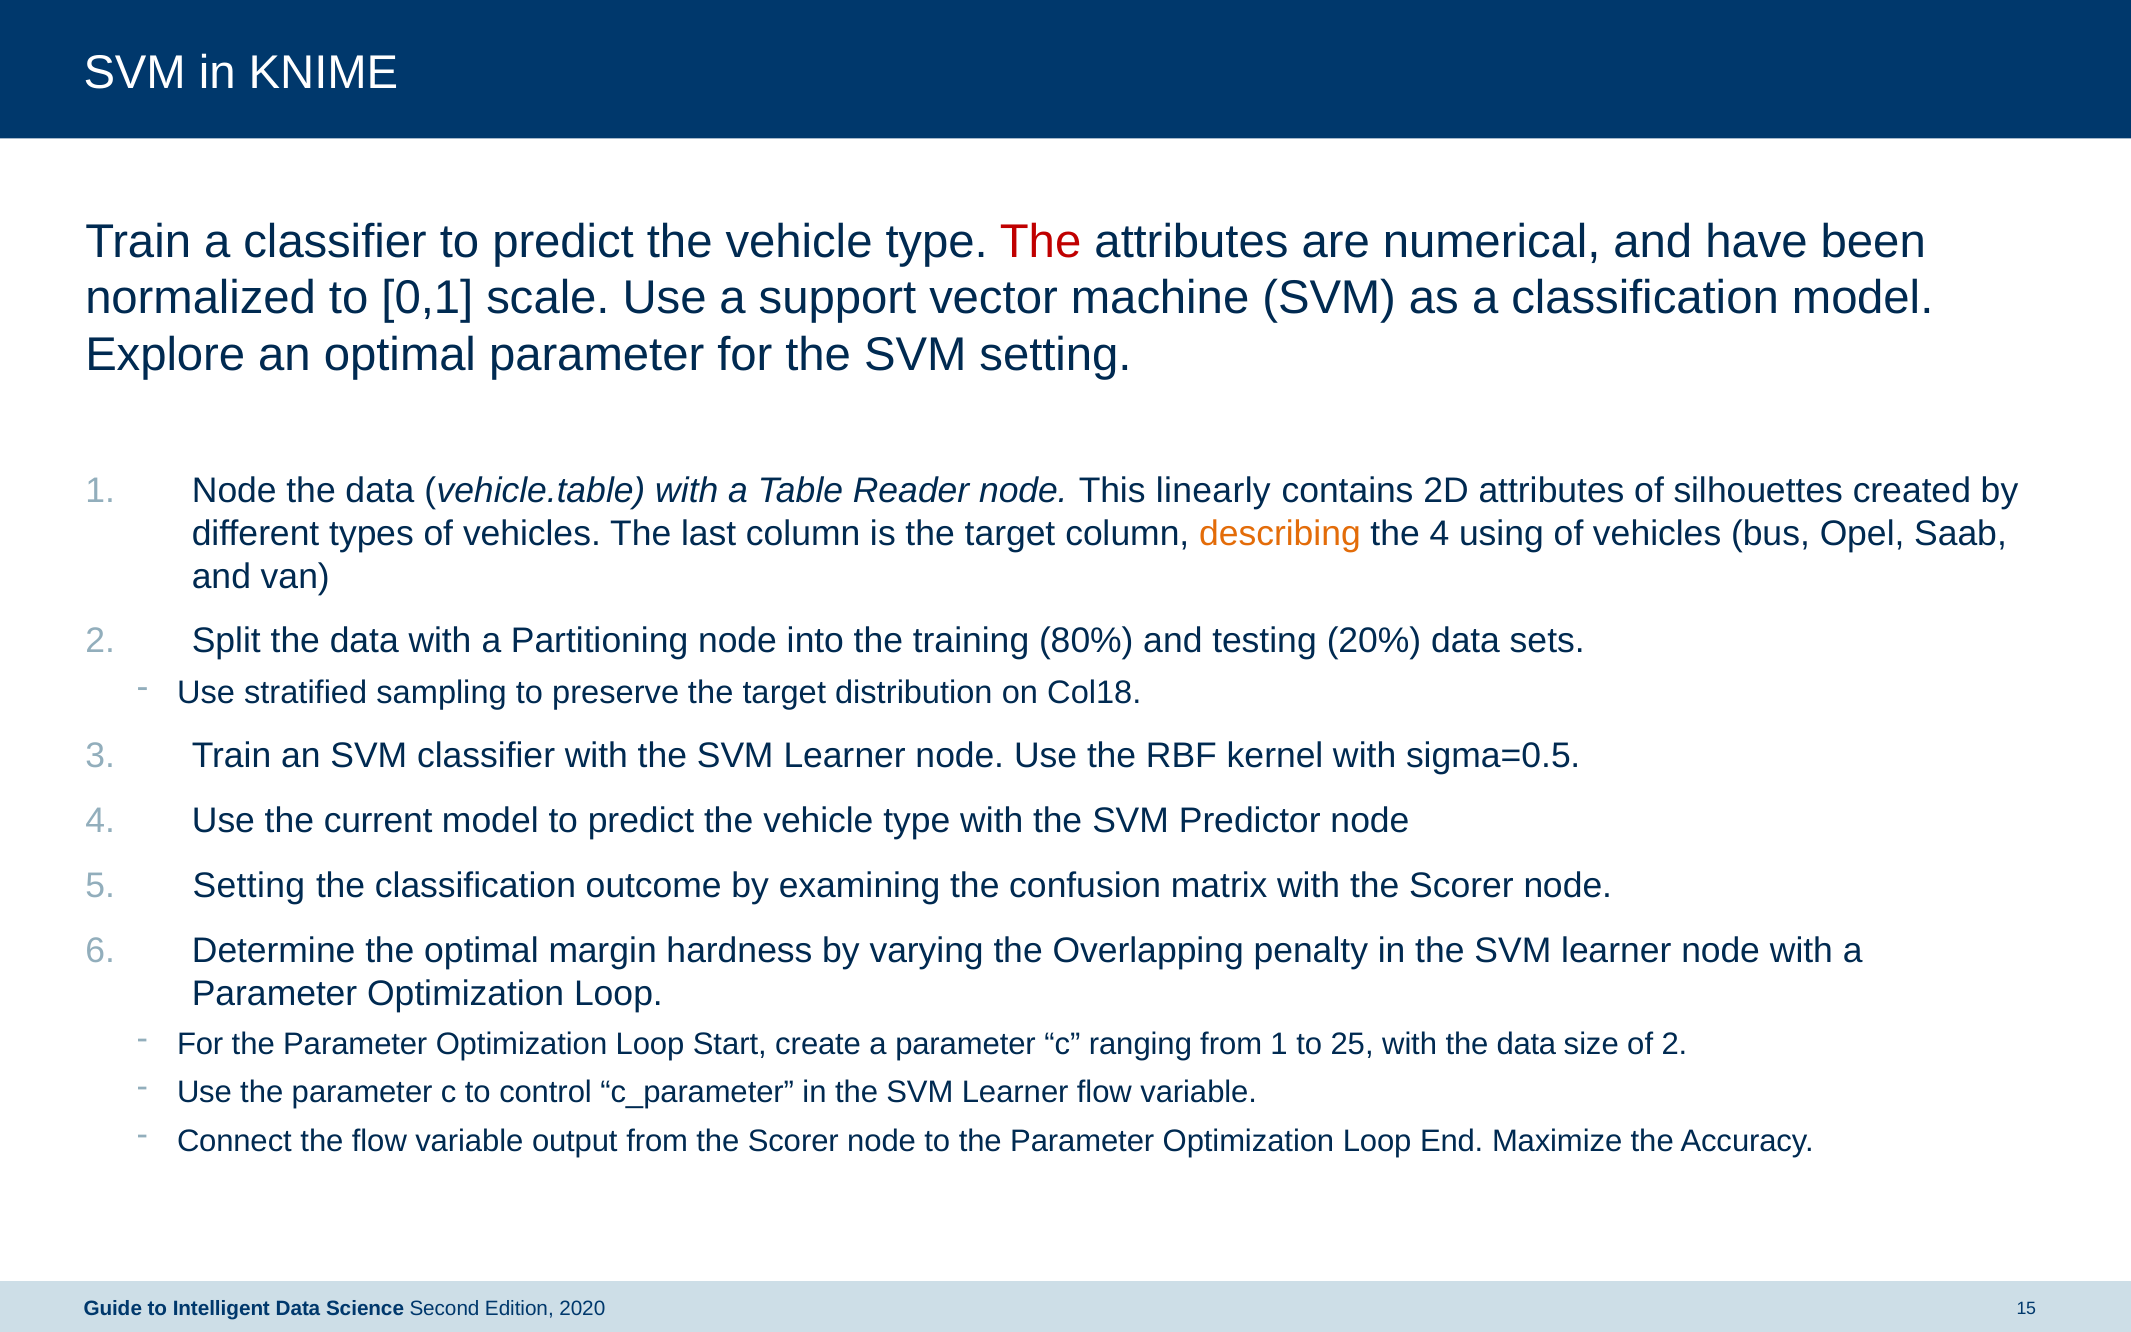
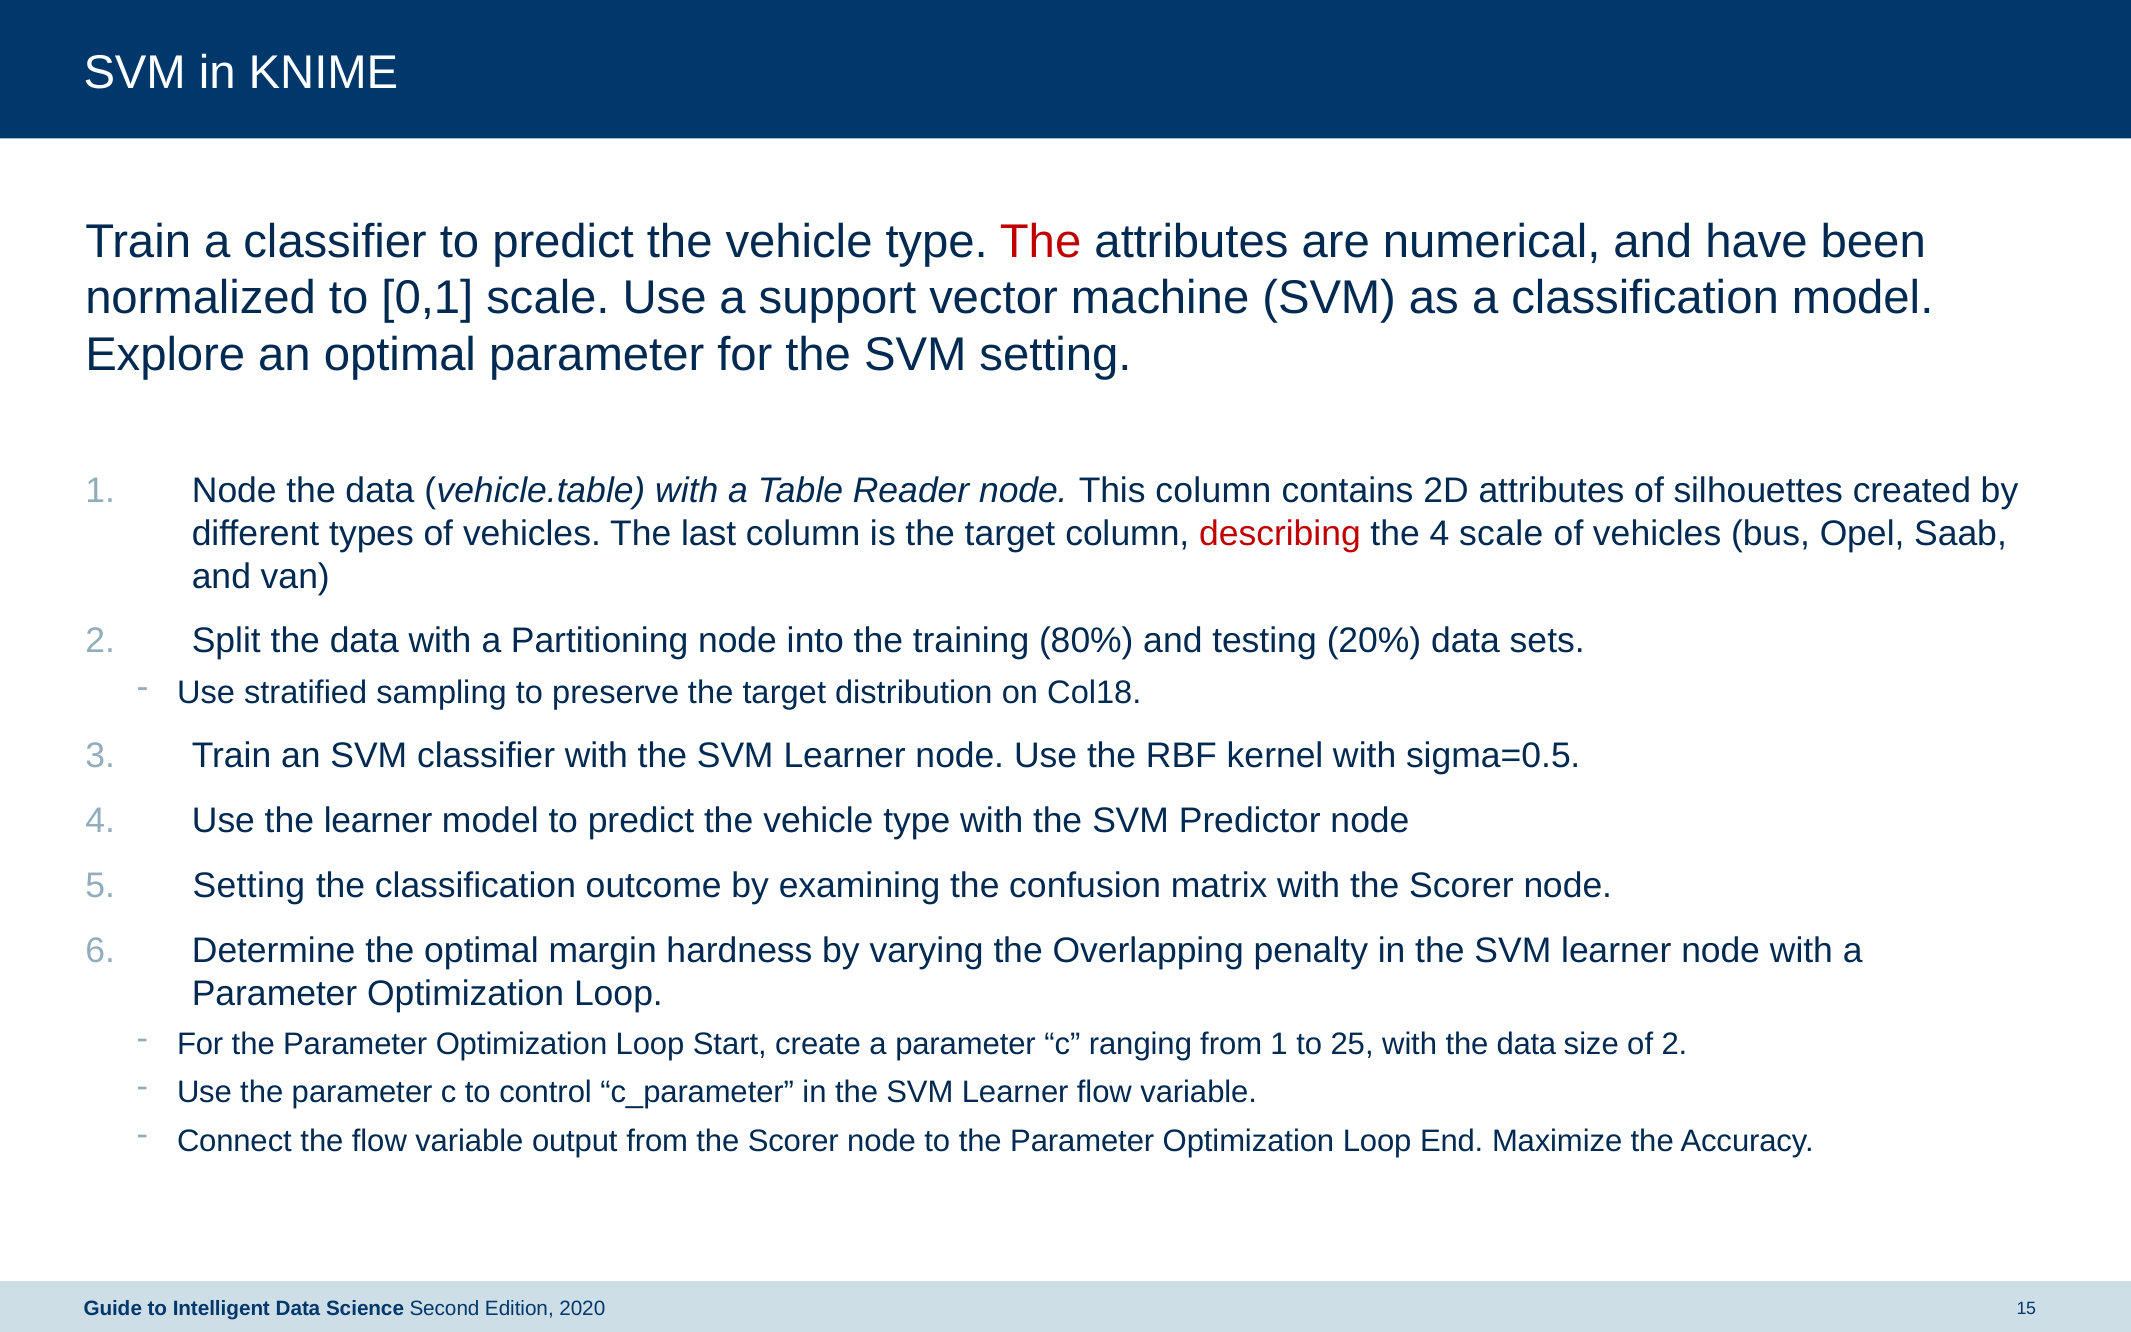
This linearly: linearly -> column (1213, 491)
describing colour: orange -> red (1280, 534)
4 using: using -> scale (1501, 534)
the current: current -> learner (378, 821)
